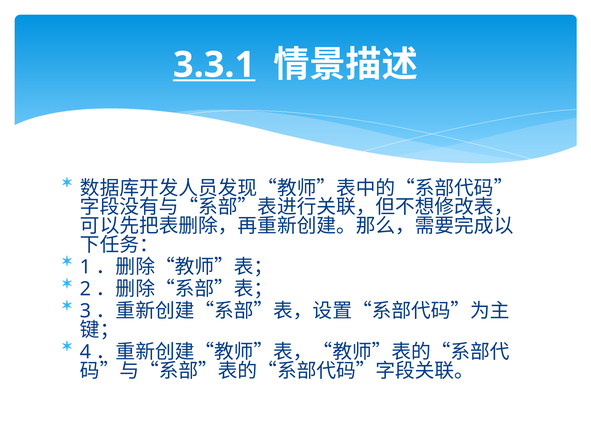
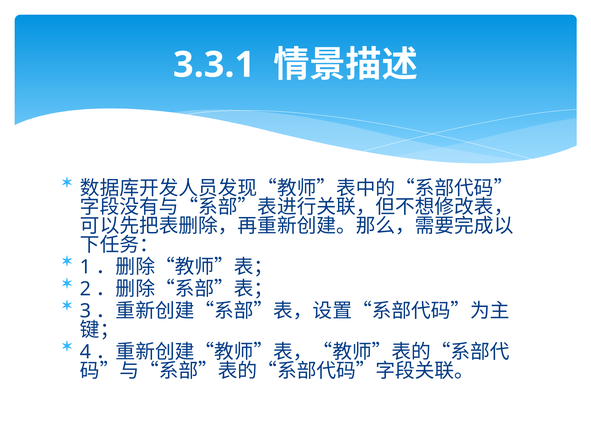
3.3.1 underline: present -> none (214, 65)
